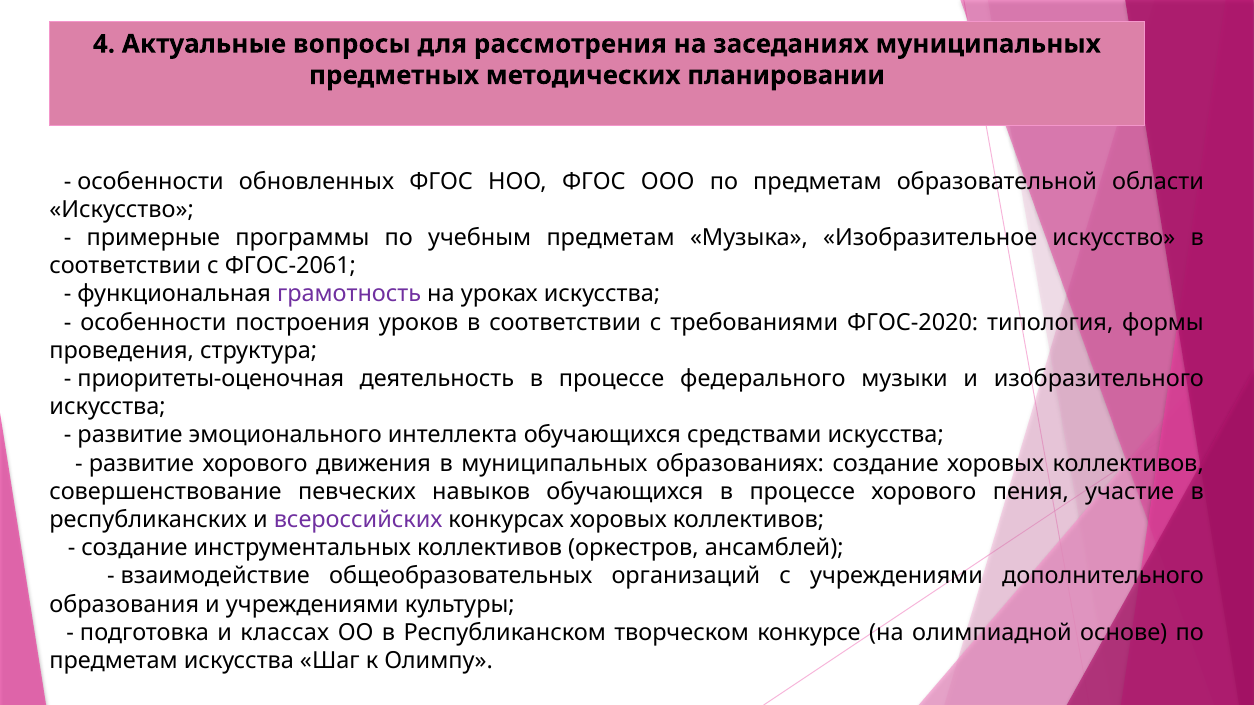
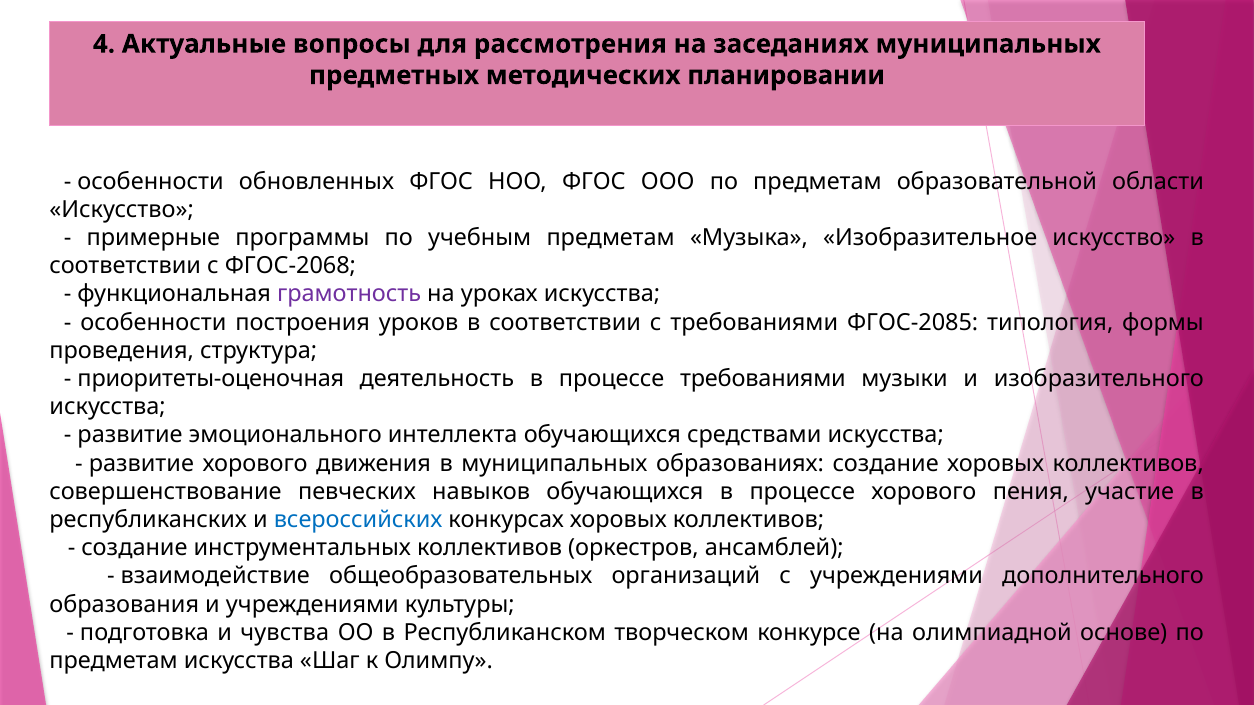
ФГОС-2061: ФГОС-2061 -> ФГОС-2068 (290, 266)
ФГОС-2020: ФГОС-2020 -> ФГОС-2085 (913, 323)
процессе федерального: федерального -> требованиями (763, 379)
всероссийских colour: purple -> blue (358, 520)
классах: классах -> чувства (285, 633)
